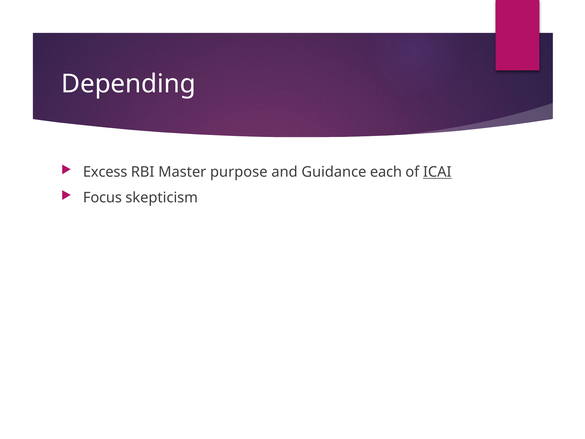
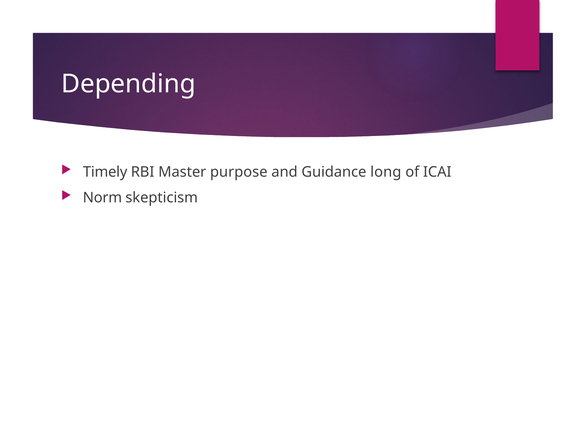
Excess: Excess -> Timely (105, 172)
each: each -> long (386, 172)
ICAI underline: present -> none (437, 172)
Focus: Focus -> Norm (102, 198)
